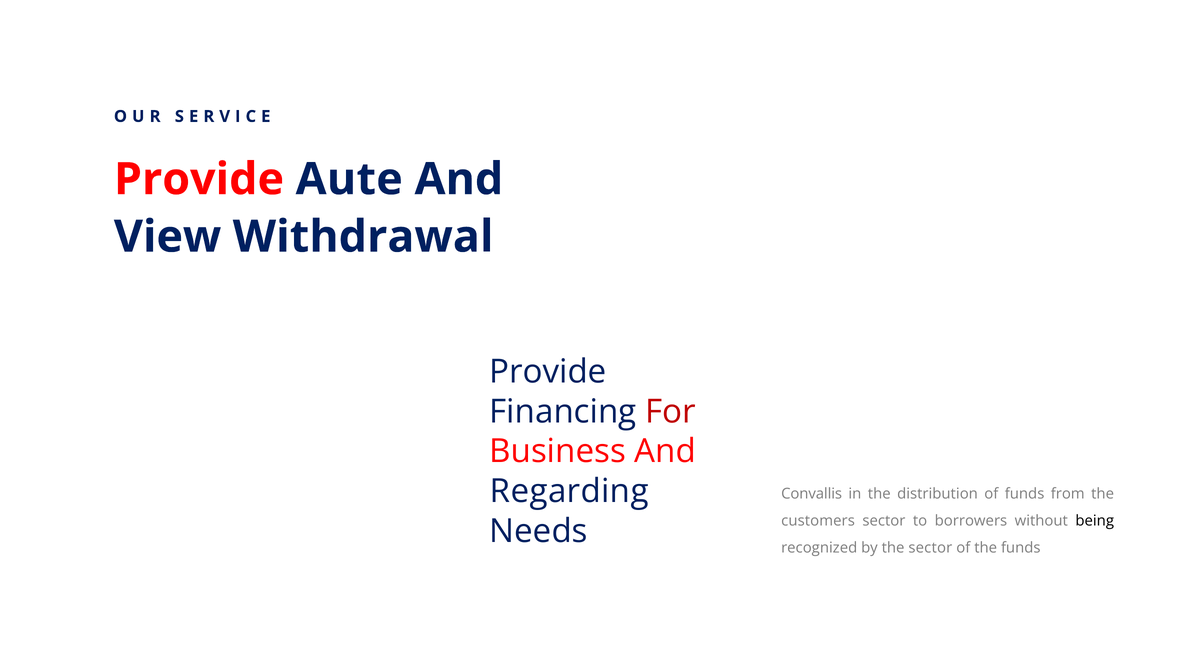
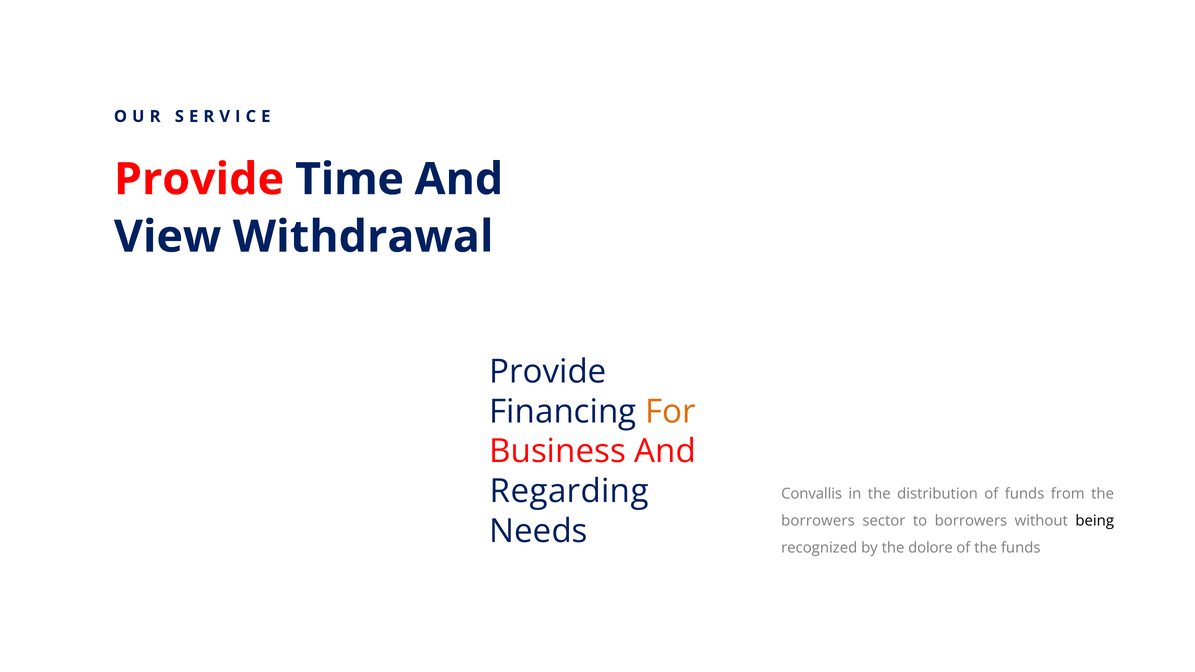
Aute: Aute -> Time (350, 179)
For colour: red -> orange (670, 412)
customers: customers -> borrowers (818, 521)
the sector: sector -> dolore (930, 548)
